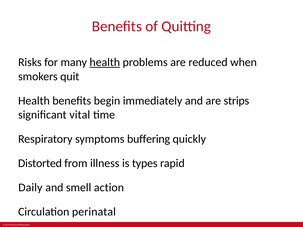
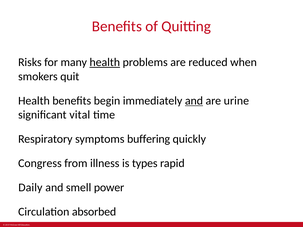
and underline: none -> present (194, 101)
strips: strips -> urine (236, 101)
Distorted: Distorted -> Congress (40, 163)
action: action -> power (109, 188)
perinatal: perinatal -> absorbed (94, 212)
